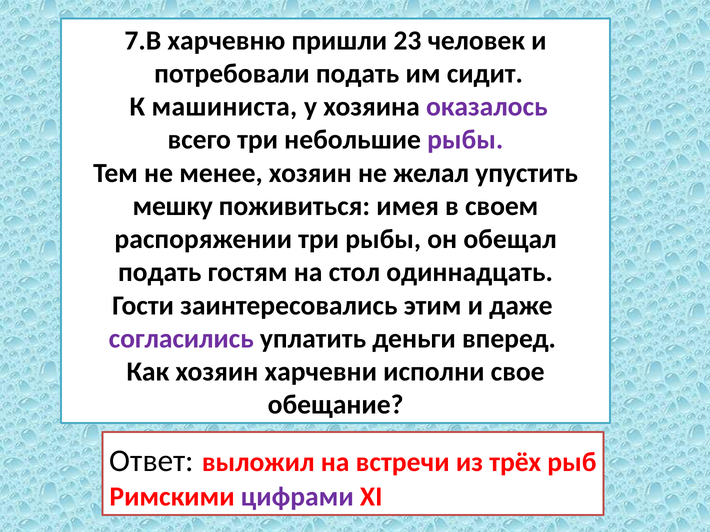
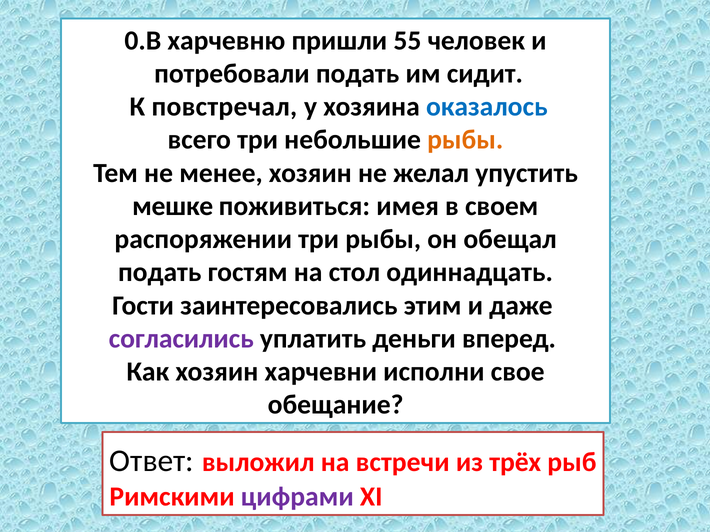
7.В: 7.В -> 0.В (143, 41)
23: 23 -> 55 (407, 41)
машиниста: машиниста -> повстречал (224, 107)
оказалось colour: purple -> blue (487, 107)
рыбы colour: purple -> orange (465, 140)
мешку: мешку -> мешке (173, 206)
